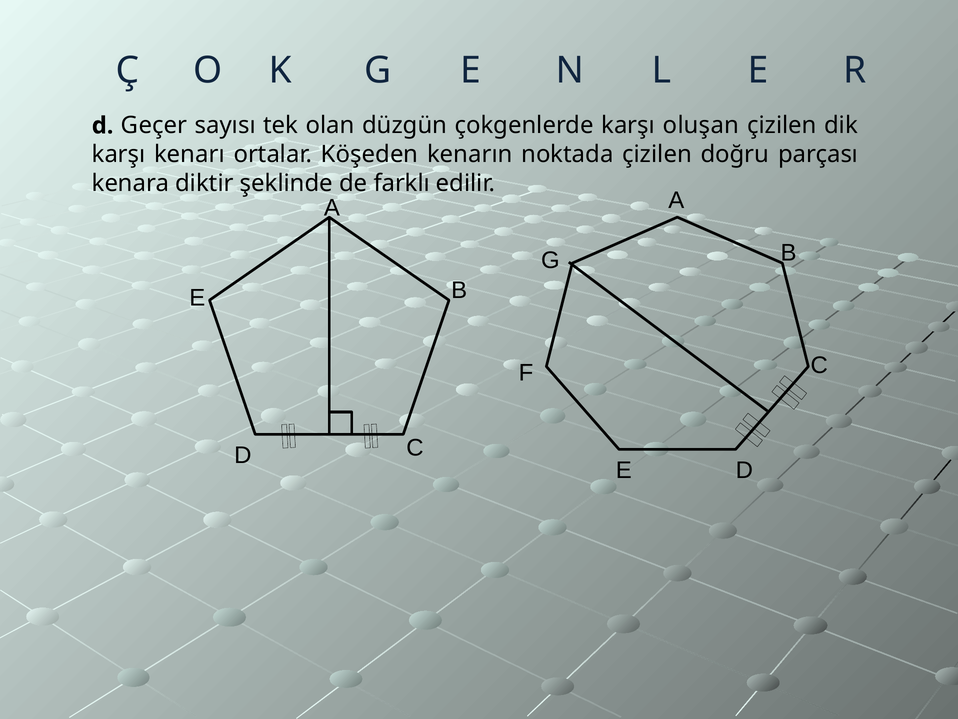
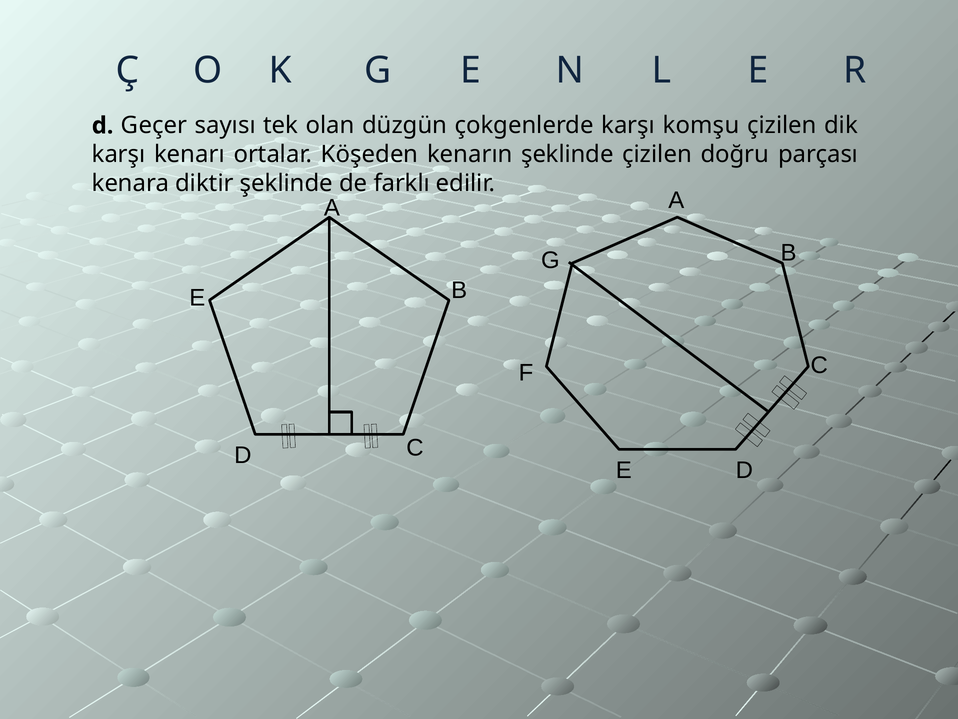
oluşan: oluşan -> komşu (701, 125)
kenarın noktada: noktada -> şeklinde (567, 154)
